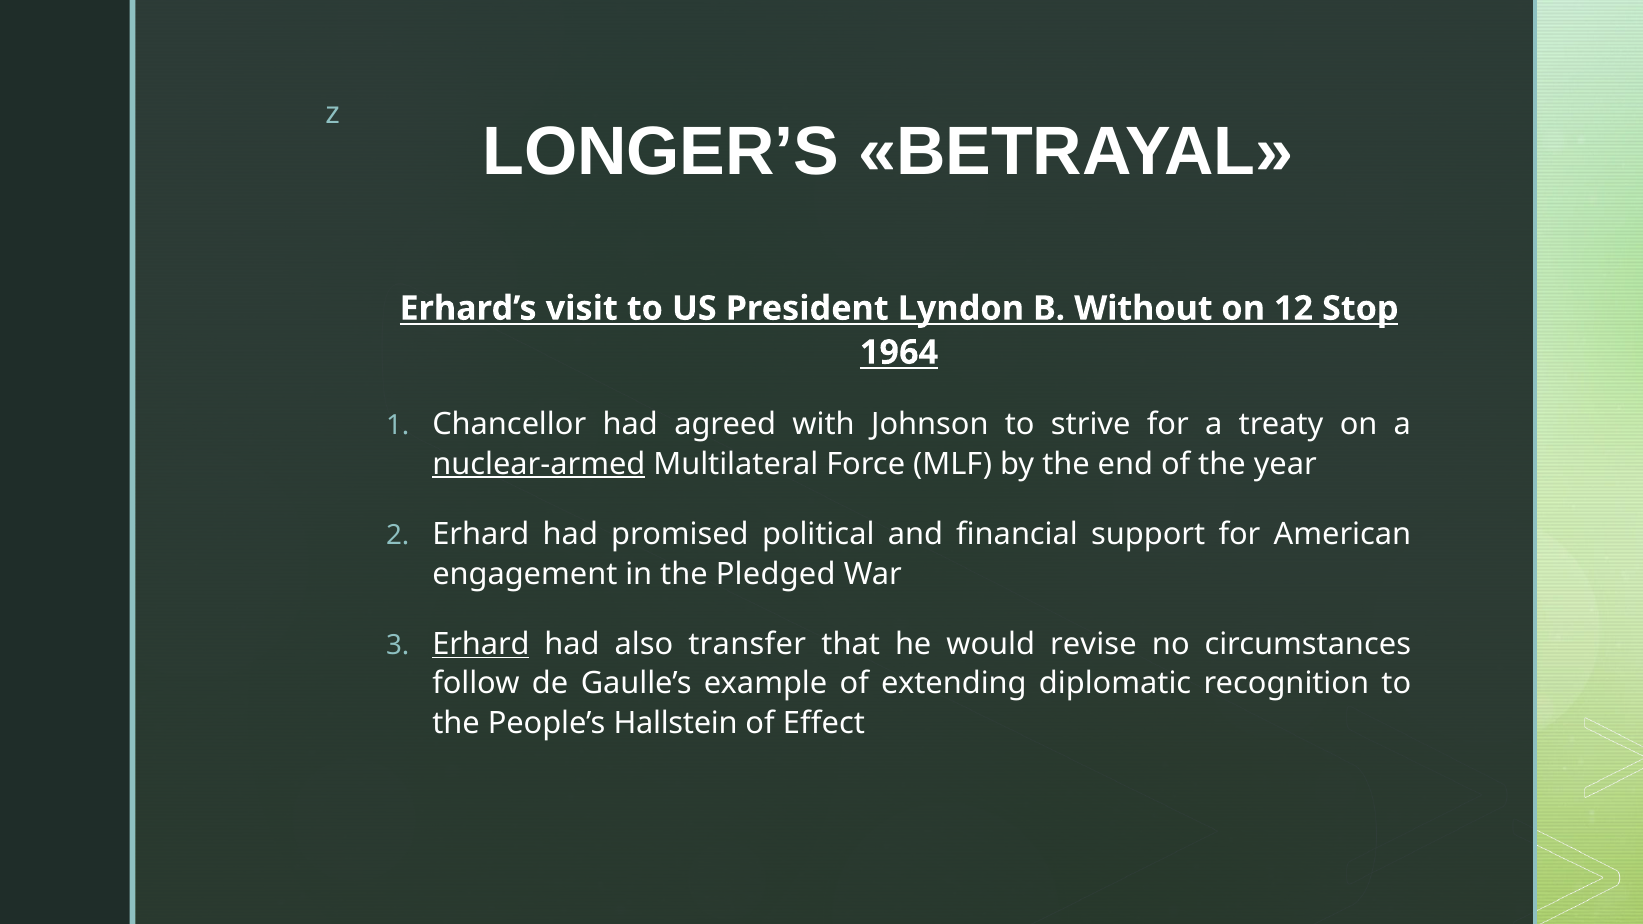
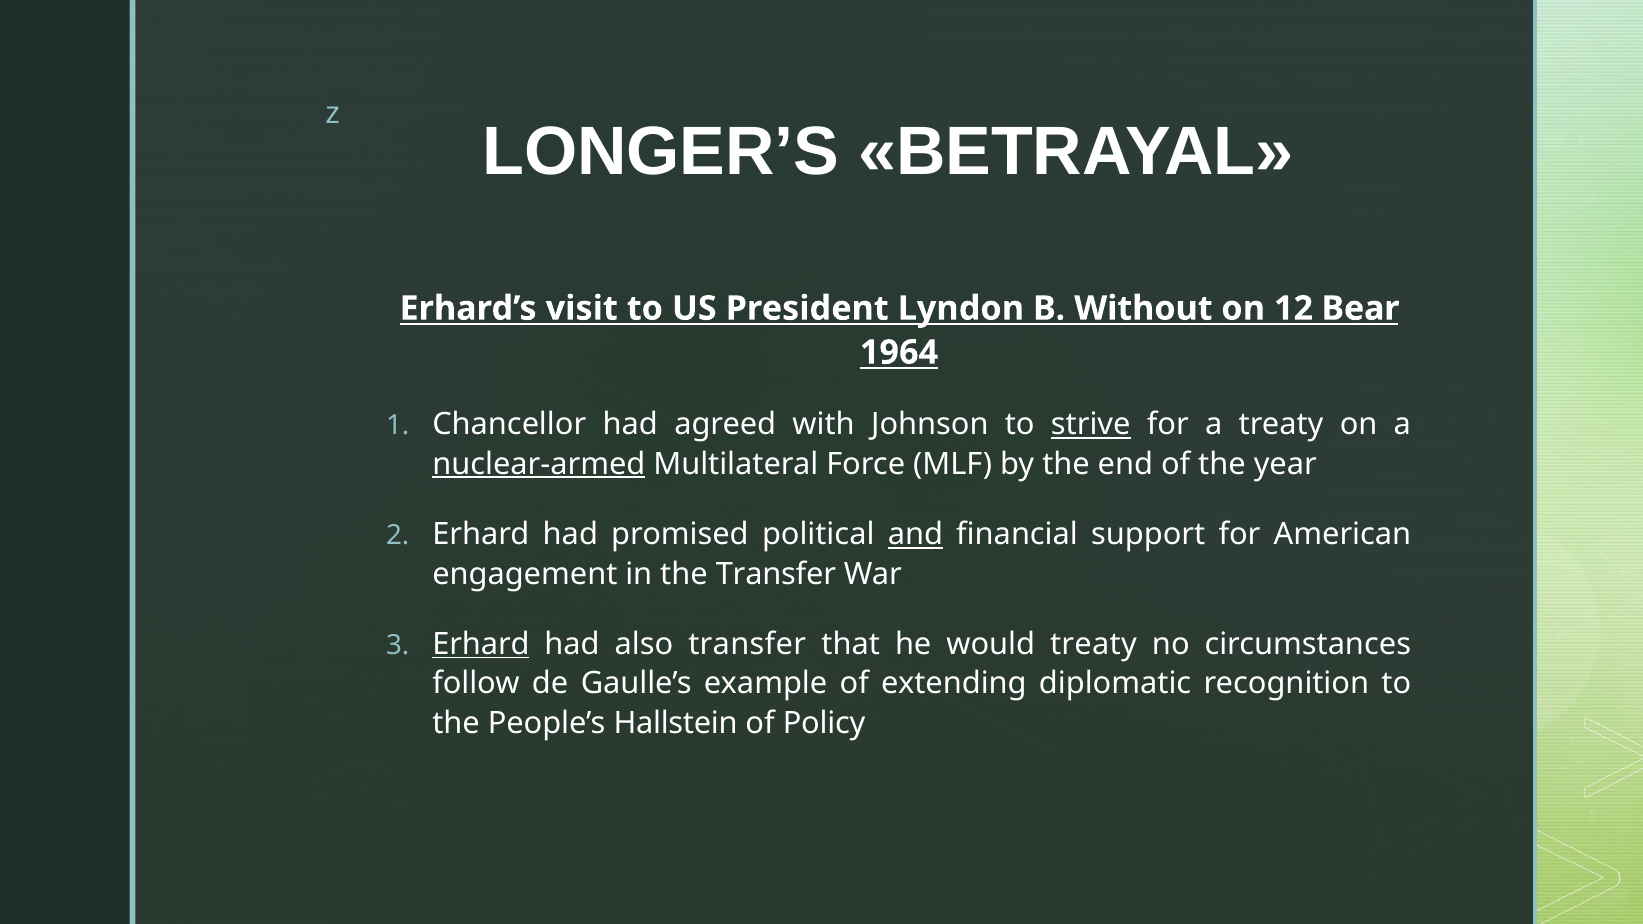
Stop: Stop -> Bear (1360, 308)
strive underline: none -> present (1091, 425)
and underline: none -> present (915, 535)
the Pledged: Pledged -> Transfer (776, 574)
would revise: revise -> treaty (1093, 644)
Effect: Effect -> Policy (824, 723)
